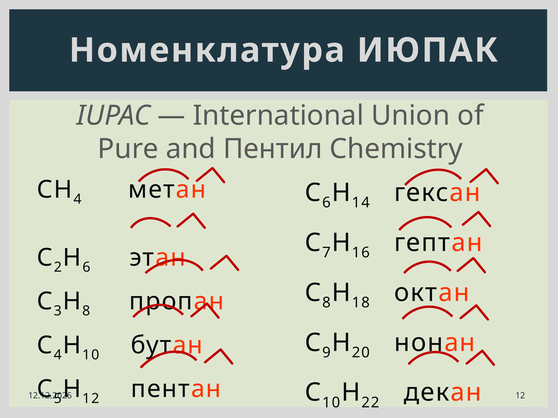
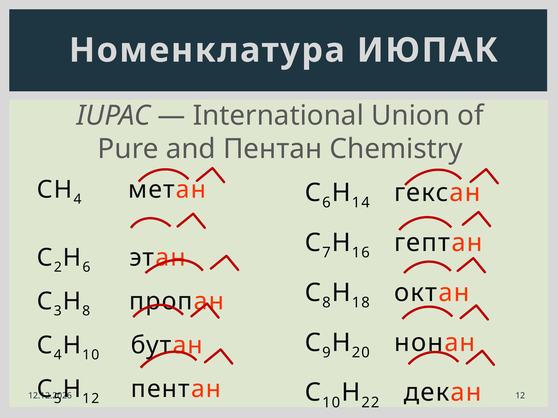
Пентил: Пентил -> Пентан (273, 149)
